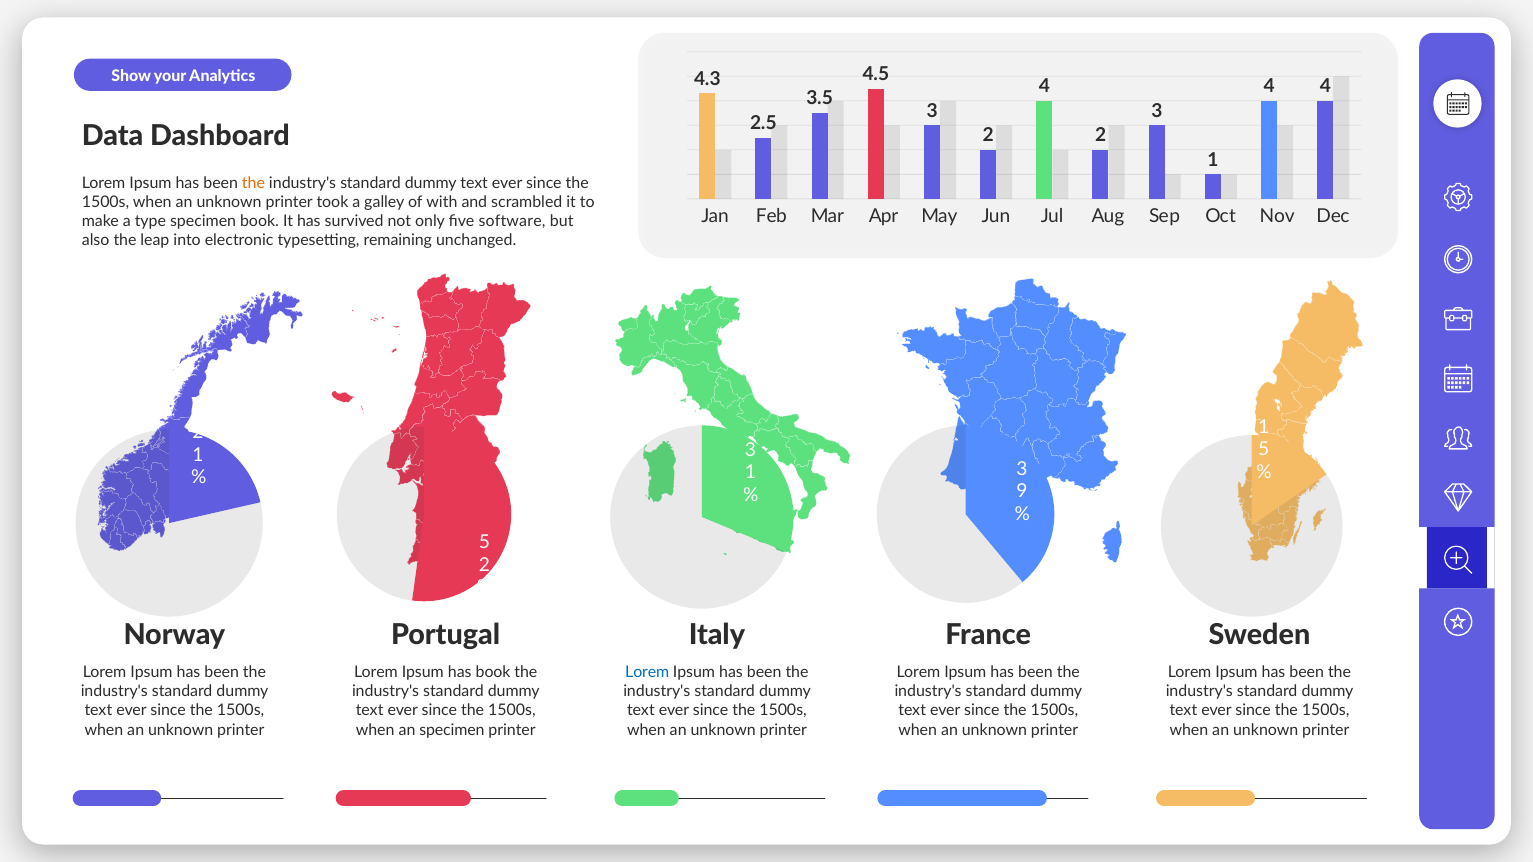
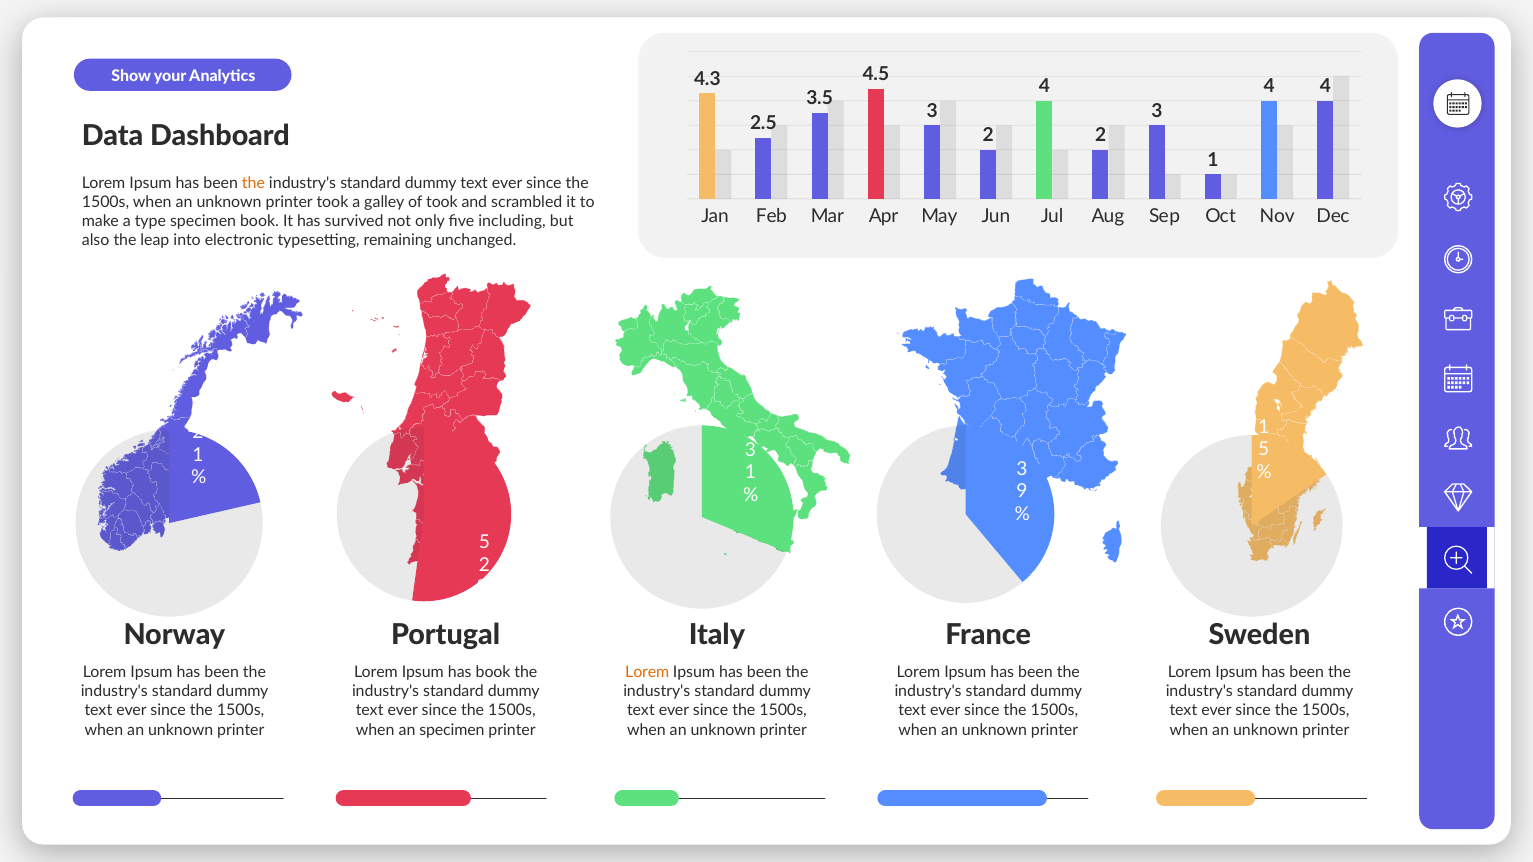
of with: with -> took (442, 202)
software: software -> including (512, 222)
Lorem colour: blue -> orange (647, 673)
